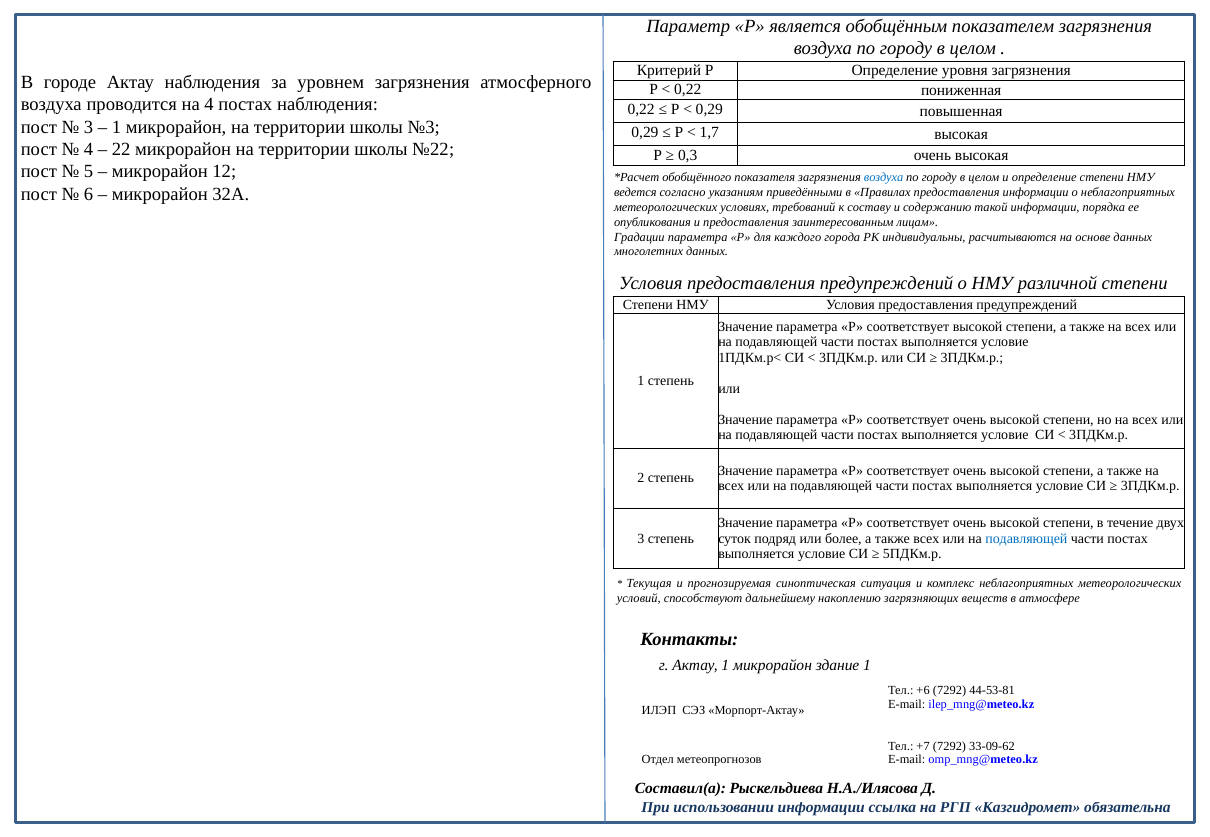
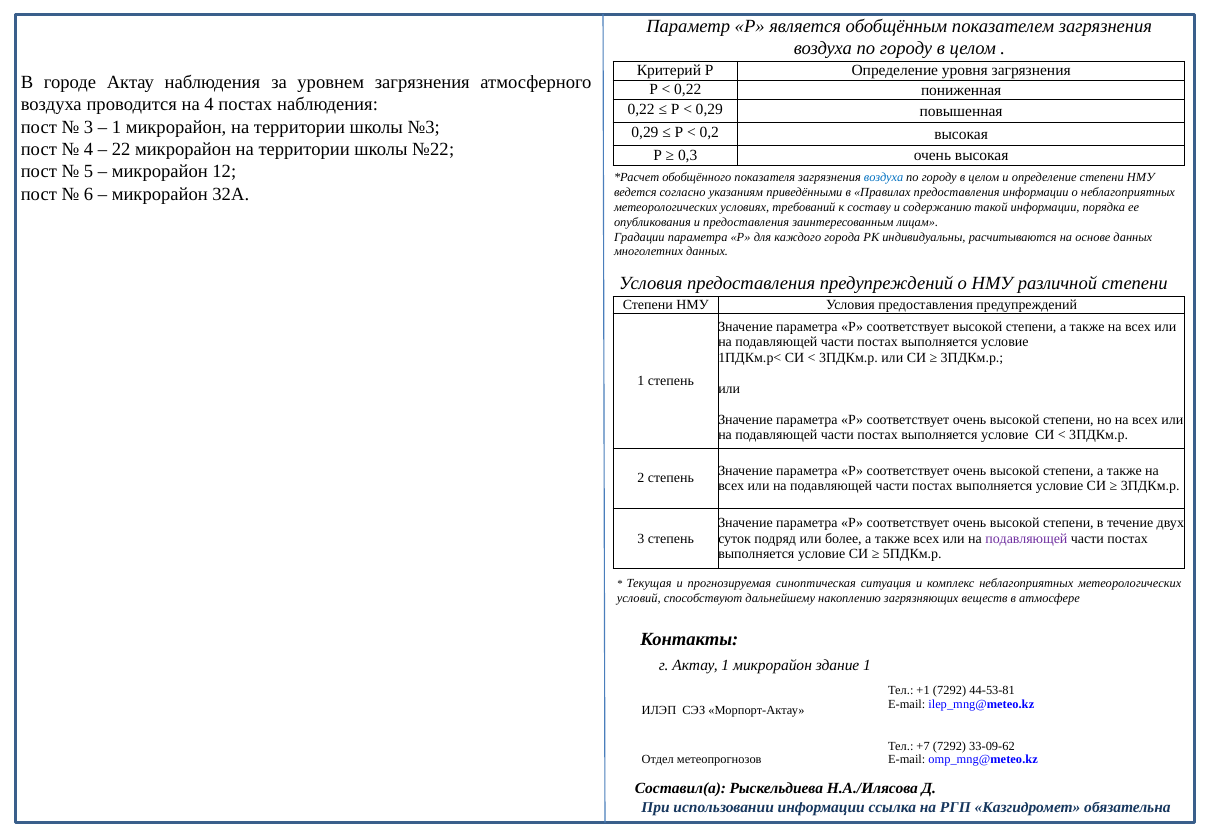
1,7: 1,7 -> 0,2 (709, 133)
подавляющей colour: blue -> purple (1026, 539)
+6: +6 -> +1 (923, 691)
